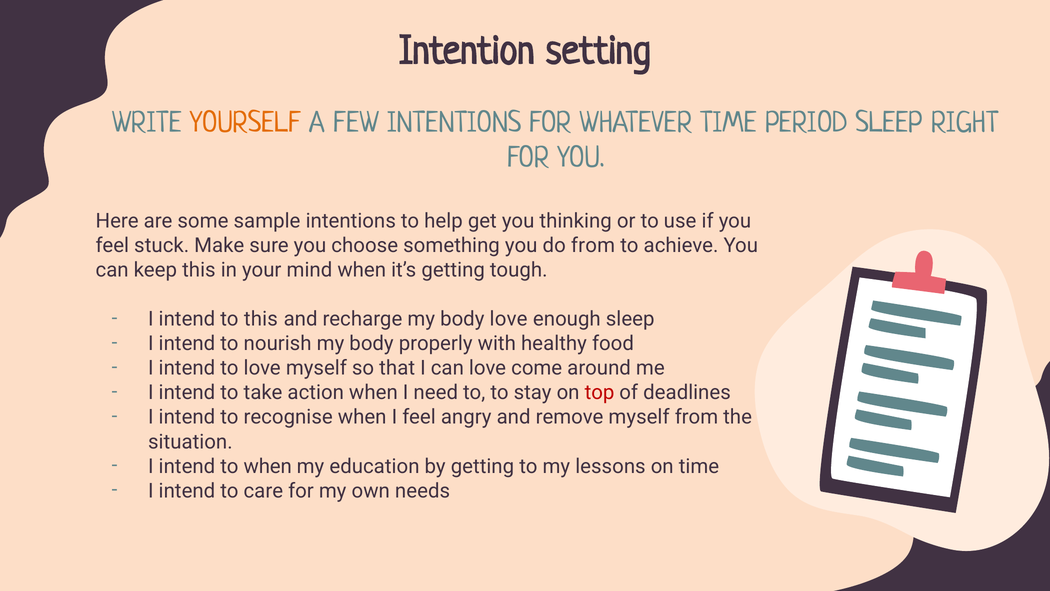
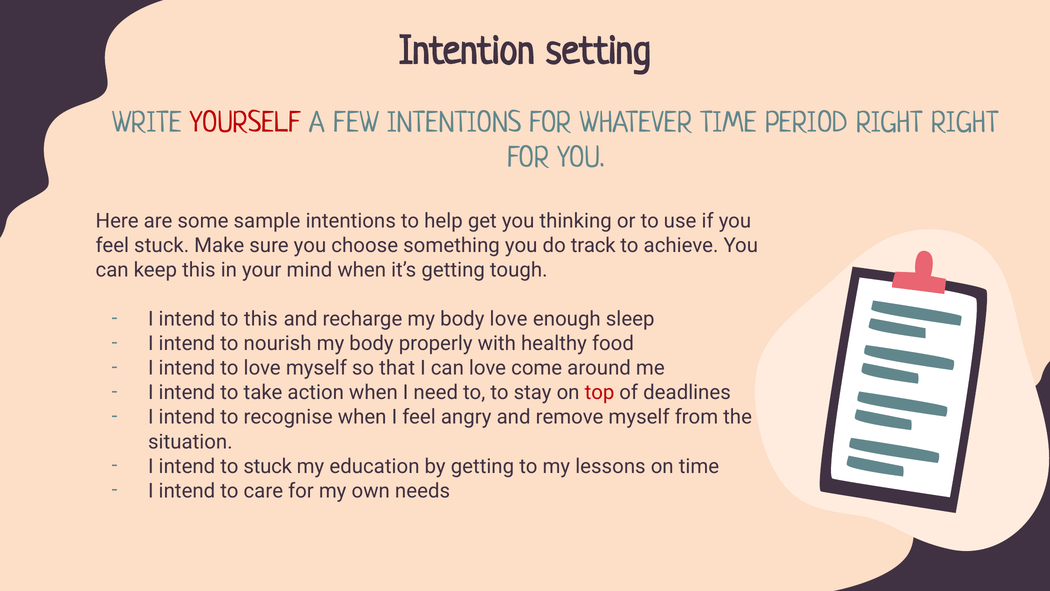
YOURSELF colour: orange -> red (246, 122)
PERIOD SLEEP: SLEEP -> RIGHT (890, 122)
do from: from -> track (593, 245)
to when: when -> stuck (268, 466)
